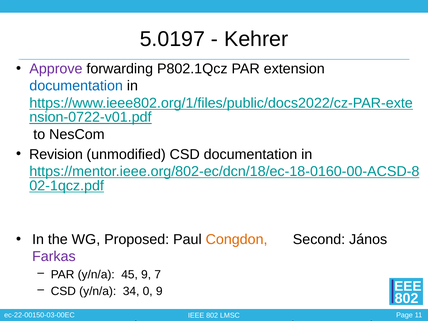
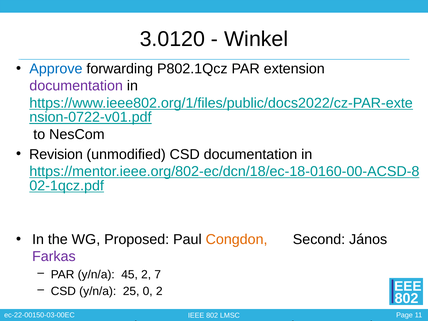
5.0197: 5.0197 -> 3.0120 (172, 39)
Kehrer: Kehrer -> Winkel (256, 39)
Approve colour: purple -> blue (56, 69)
documentation colour: blue -> purple (76, 86)
45 9: 9 -> 2 (146, 275)
34: 34 -> 25 (131, 291)
0 9: 9 -> 2 (159, 291)
